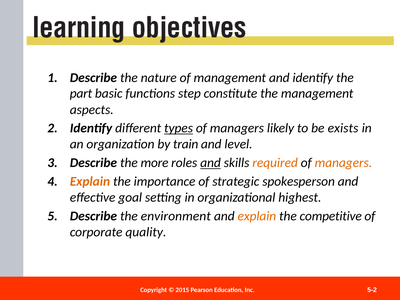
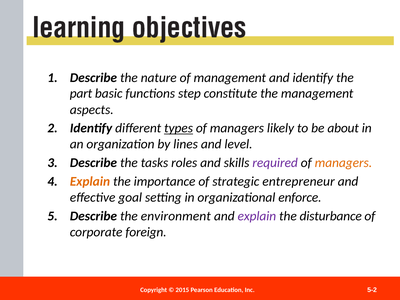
exists: exists -> about (343, 128)
train: train -> lines (186, 144)
more: more -> tasks (155, 163)
and underline: present -> none (211, 163)
required colour: orange -> purple (275, 163)
spokesperson: spokesperson -> entrepreneur (299, 182)
highest: highest -> enforce (300, 198)
explain colour: orange -> purple (257, 216)
competitive: competitive -> disturbance (331, 216)
quality: quality -> foreign (146, 232)
